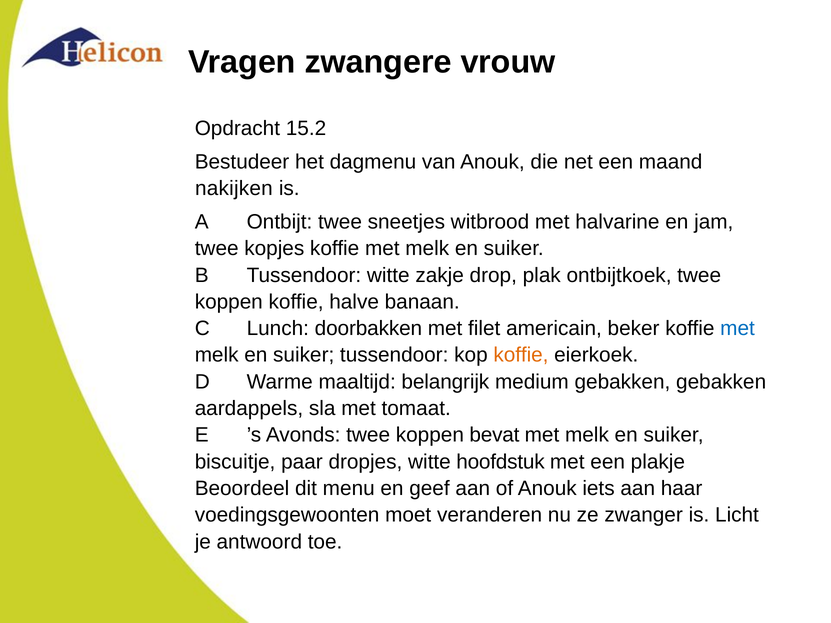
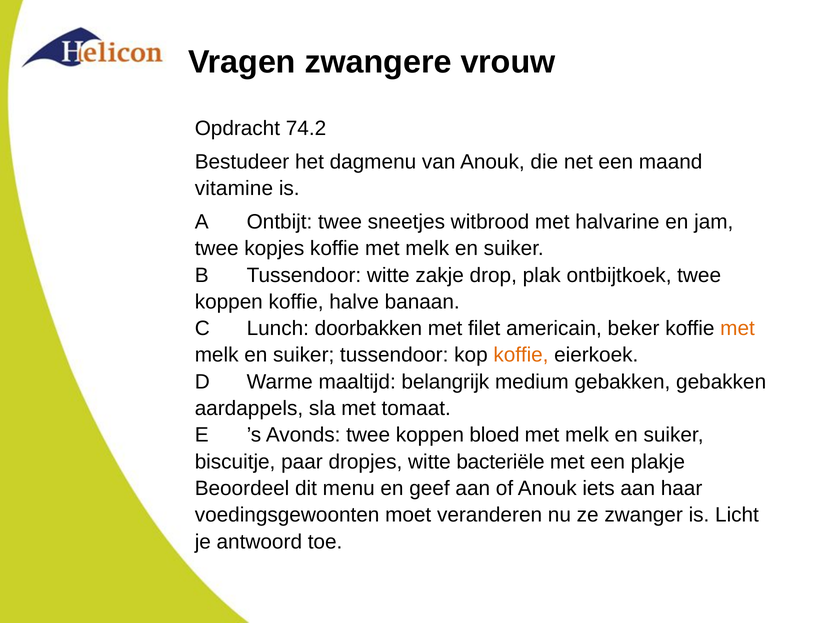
15.2: 15.2 -> 74.2 (306, 129)
nakijken: nakijken -> vitamine (234, 189)
met colour: blue -> orange (738, 329)
bevat: bevat -> bloed (494, 435)
hoofdstuk: hoofdstuk -> bacteriële (500, 462)
